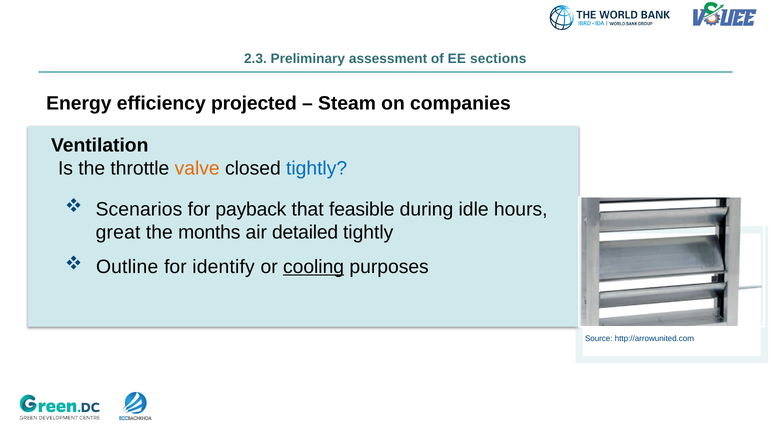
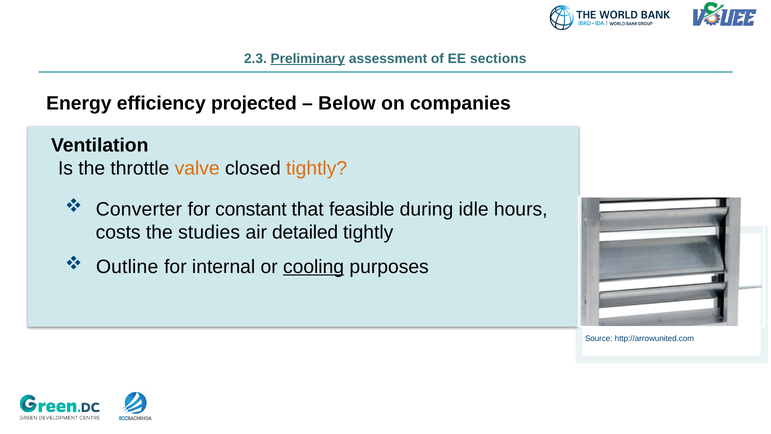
Preliminary underline: none -> present (308, 59)
Steam: Steam -> Below (347, 103)
tightly colour: blue -> orange (317, 168)
Scenarios: Scenarios -> Converter (139, 209)
payback: payback -> constant (251, 209)
great: great -> costs (118, 232)
months: months -> studies (209, 232)
identify: identify -> internal (224, 267)
